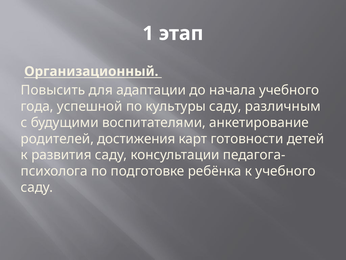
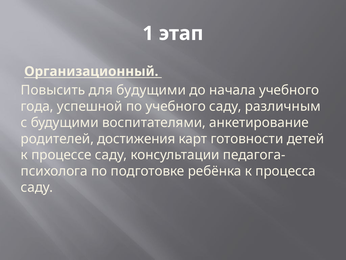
для адаптации: адаптации -> будущими (151, 90)
по культуры: культуры -> учебного (176, 106)
развития: развития -> процессе (61, 155)
к учебного: учебного -> процесса (286, 171)
